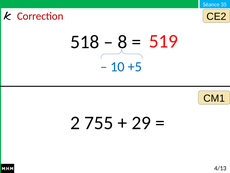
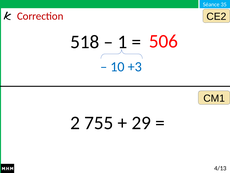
8: 8 -> 1 (122, 42)
519: 519 -> 506 (163, 41)
+5: +5 -> +3 (135, 67)
